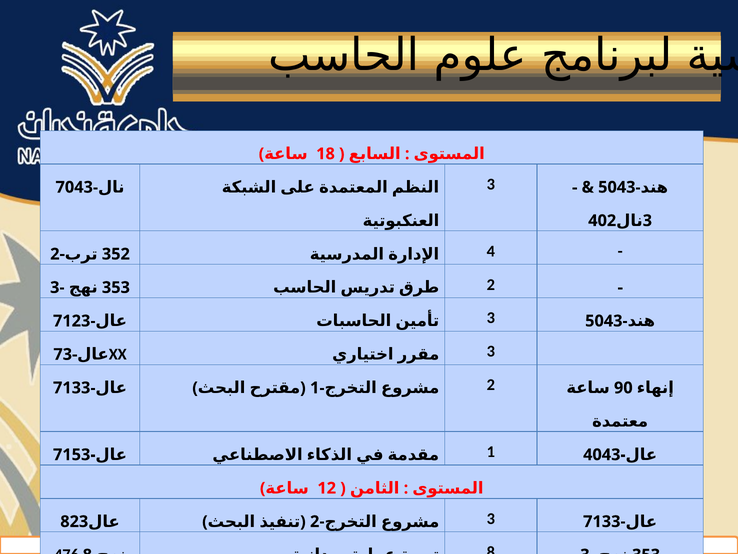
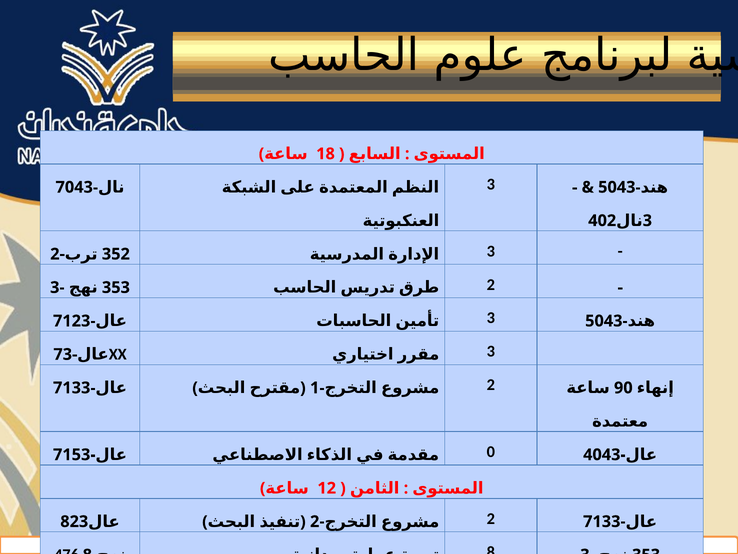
4: 4 -> 3 (491, 251)
1: 1 -> 0 (491, 451)
3: 3 -> 2 (491, 518)
